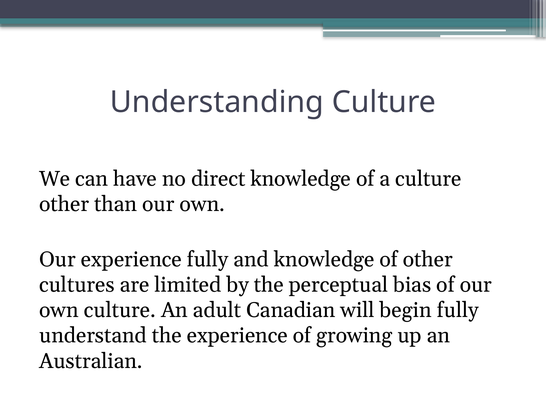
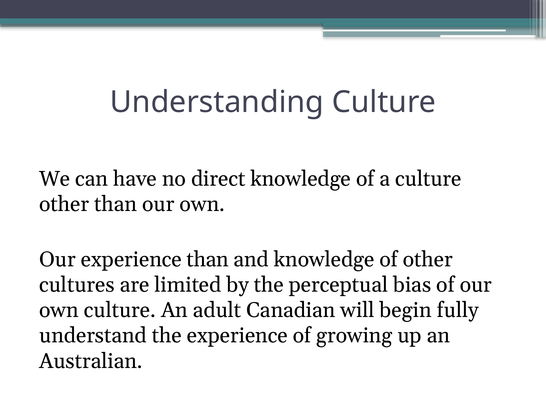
experience fully: fully -> than (208, 260)
